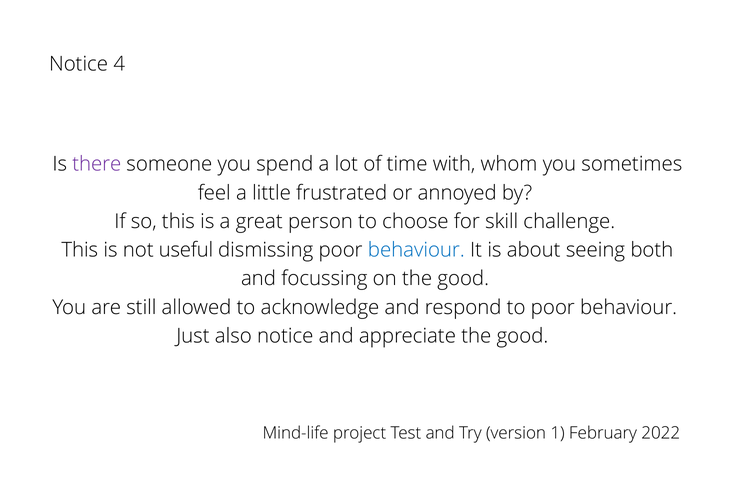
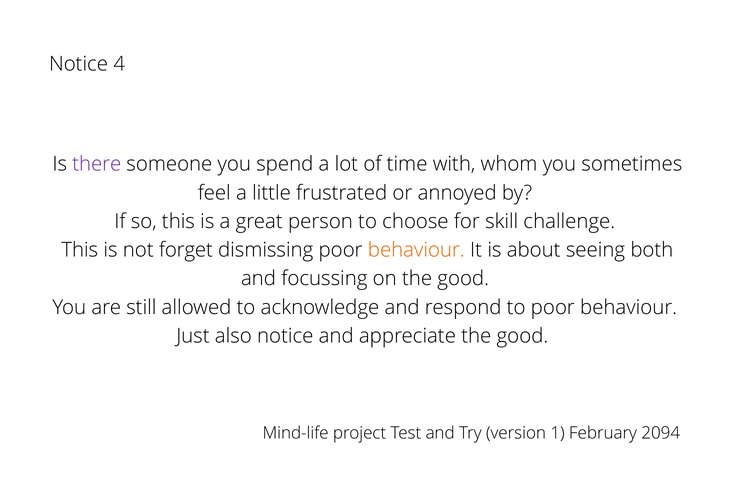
useful: useful -> forget (186, 250)
behaviour colour: blue -> orange (416, 250)
2022: 2022 -> 2094 (661, 433)
